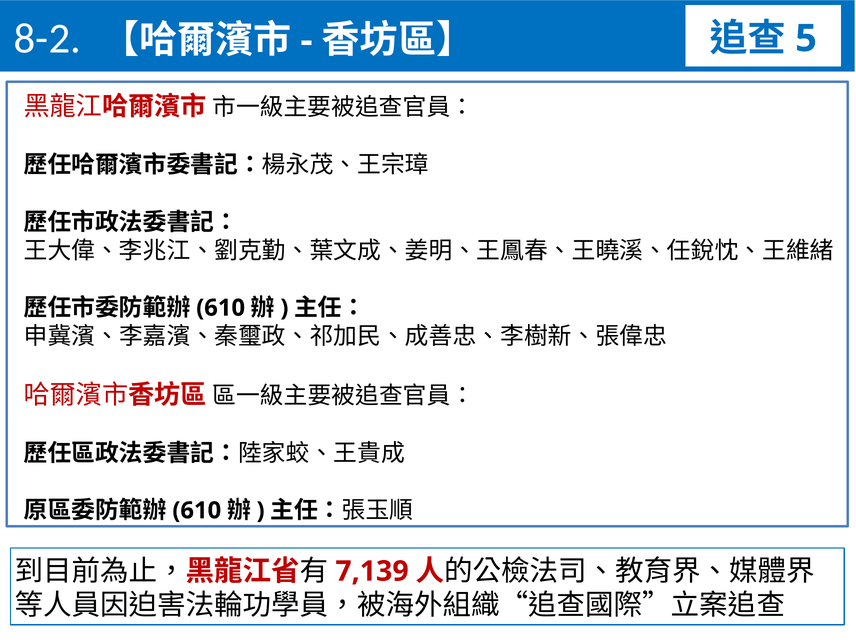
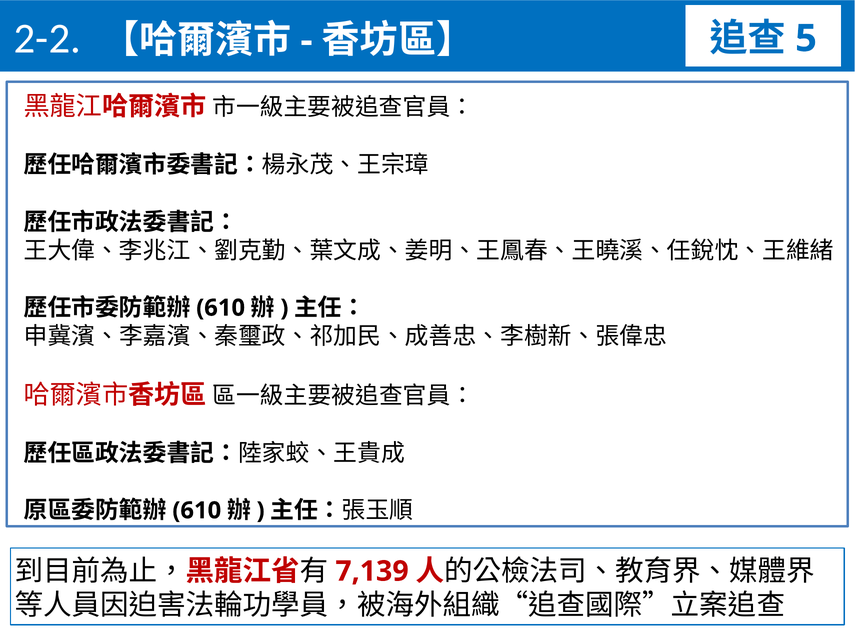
8-2: 8-2 -> 2-2 (47, 39)
